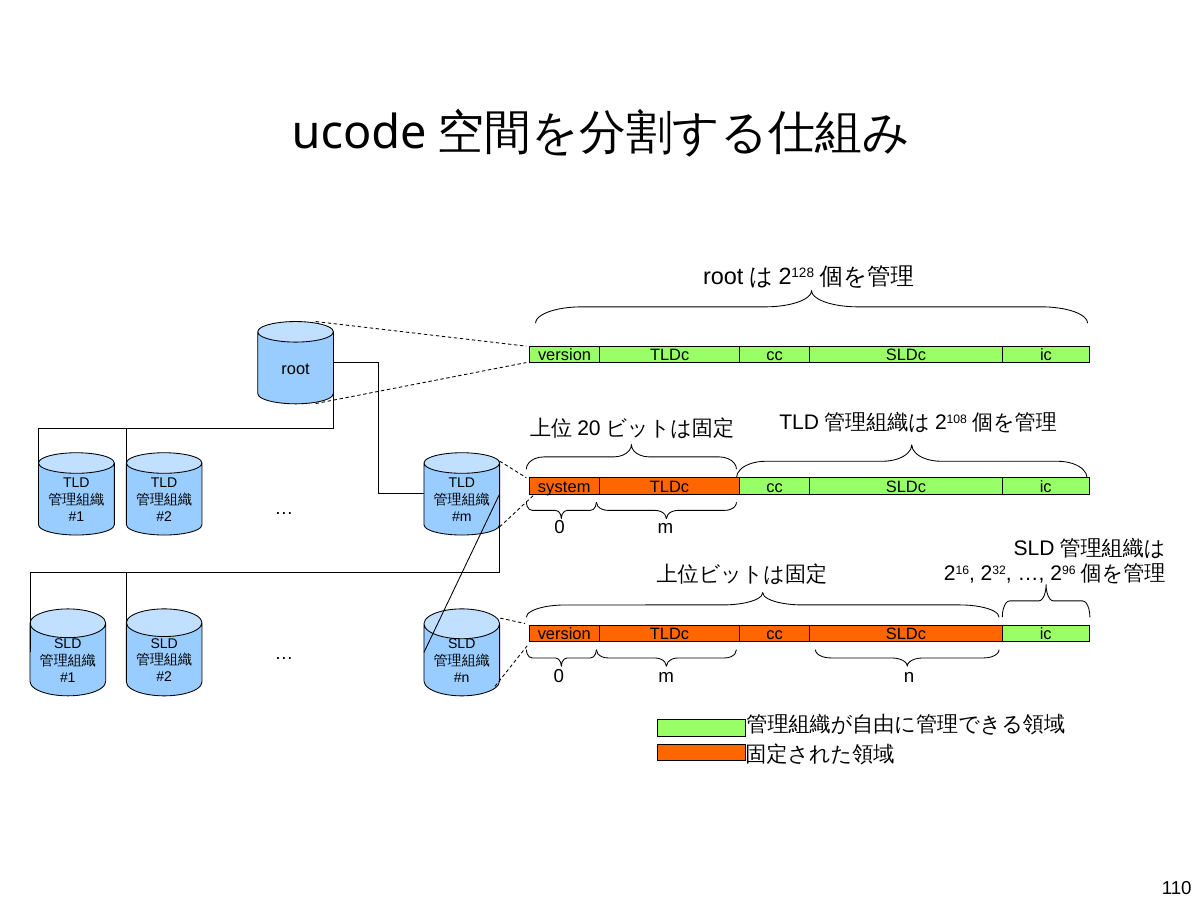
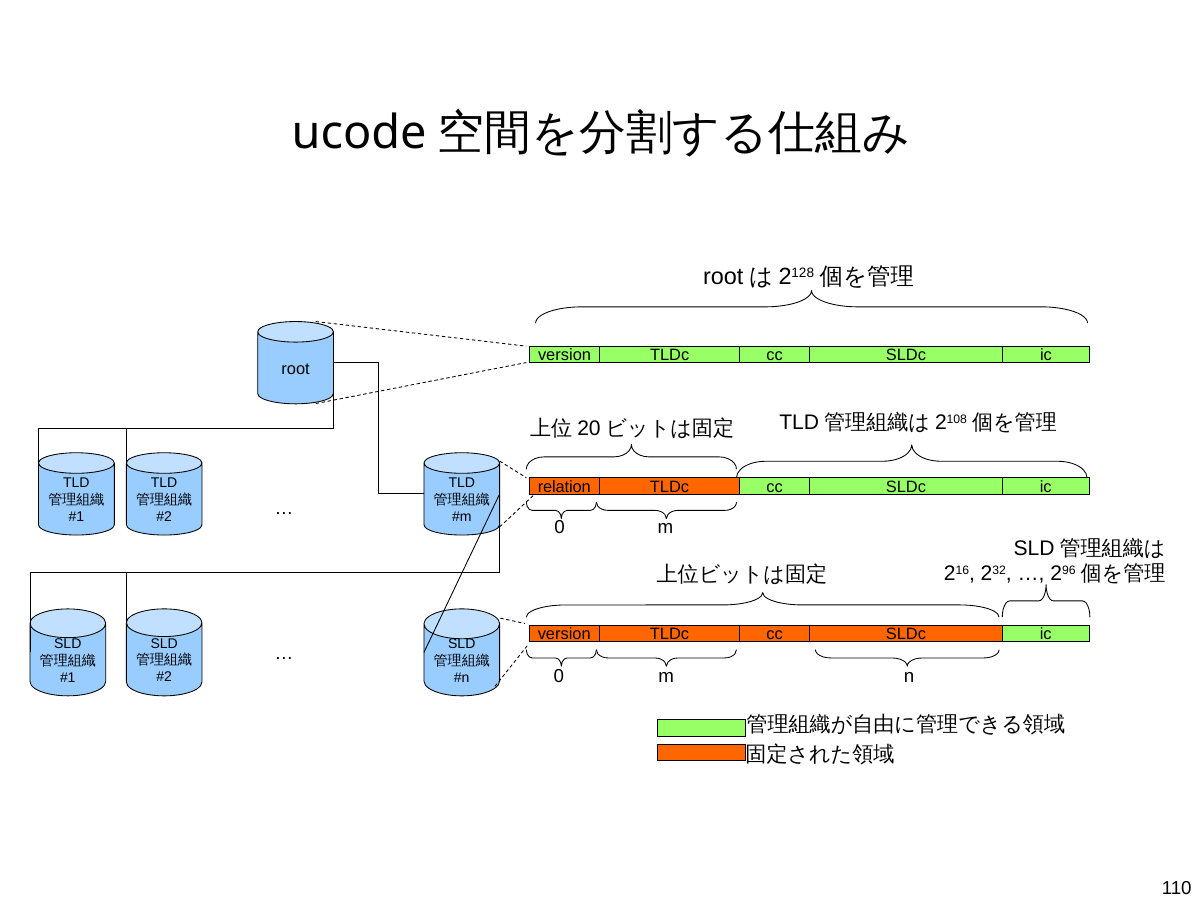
system: system -> relation (564, 487)
